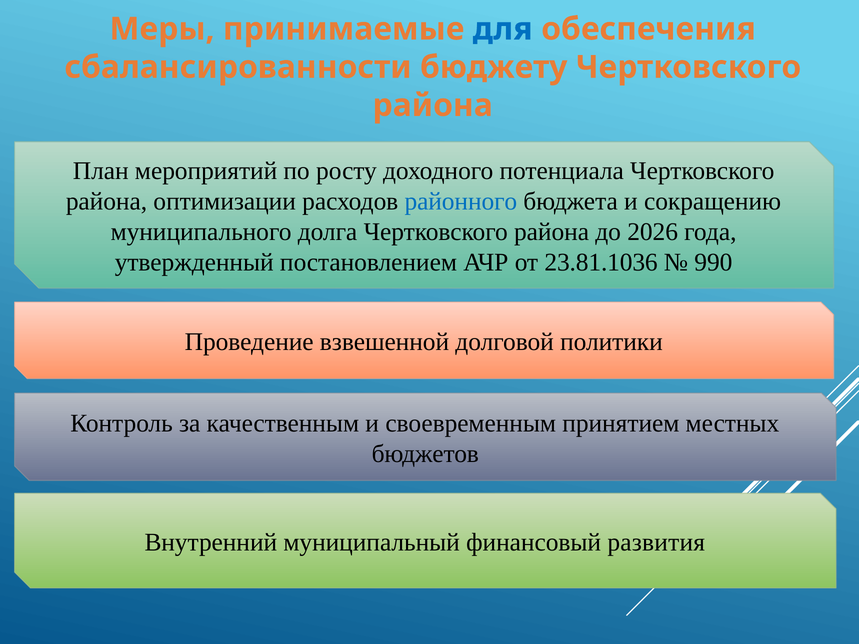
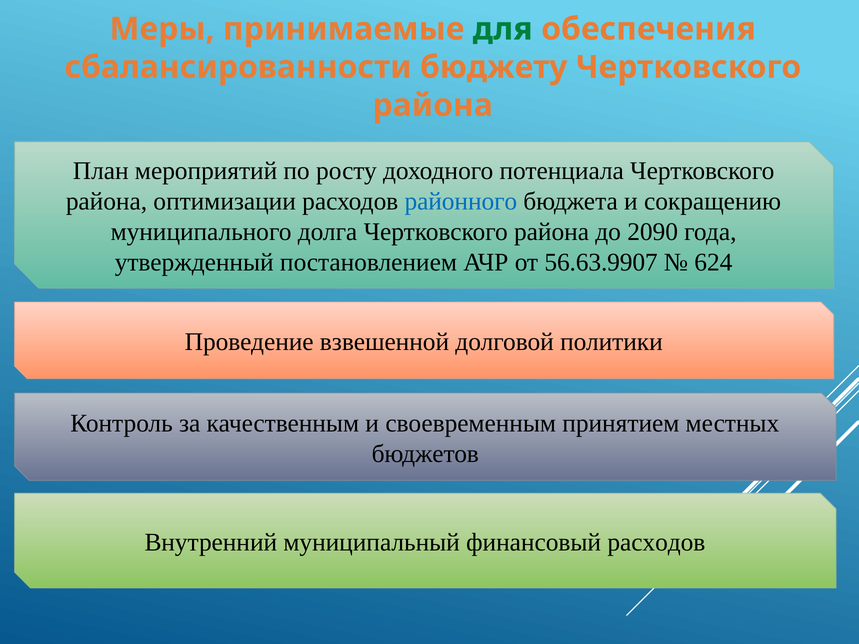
для colour: blue -> green (503, 29)
2026: 2026 -> 2090 (653, 232)
23.81.1036: 23.81.1036 -> 56.63.9907 (601, 263)
990: 990 -> 624 (713, 263)
финансовый развития: развития -> расходов (656, 543)
